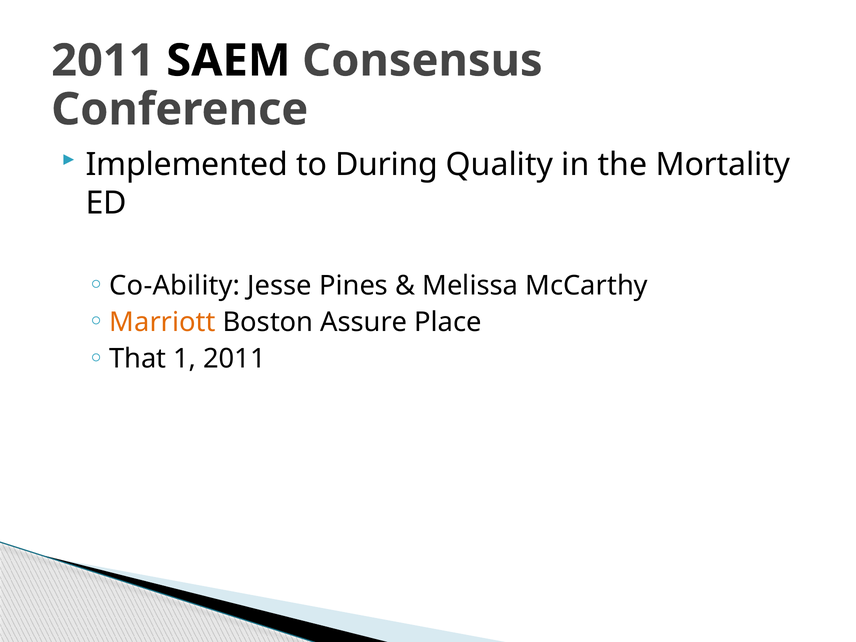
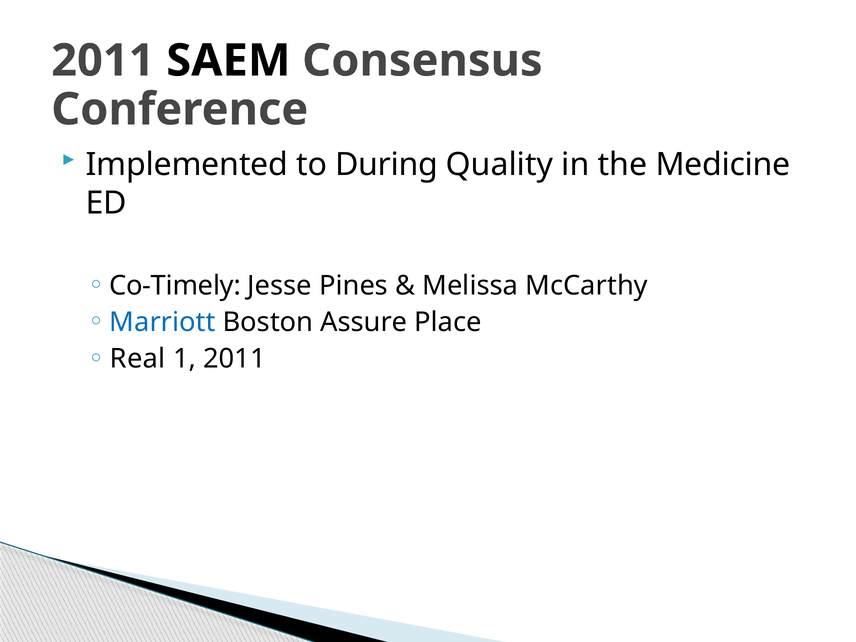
Mortality: Mortality -> Medicine (723, 164)
Co-Ability: Co-Ability -> Co-Timely (175, 286)
Marriott colour: orange -> blue (162, 322)
That: That -> Real (138, 359)
